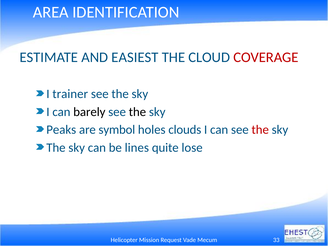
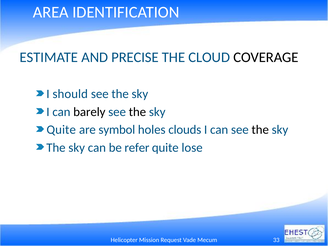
EASIEST: EASIEST -> PRECISE (135, 57)
COVERAGE colour: red -> black (266, 57)
trainer: trainer -> should (70, 94)
Peaks: Peaks -> Quite (61, 130)
the colour: red -> black (260, 130)
lines: lines -> refer (137, 148)
